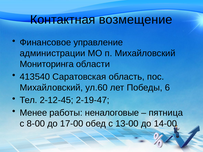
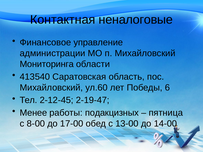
возмещение: возмещение -> неналоговые (136, 20)
неналоговые: неналоговые -> подакцизных (112, 113)
